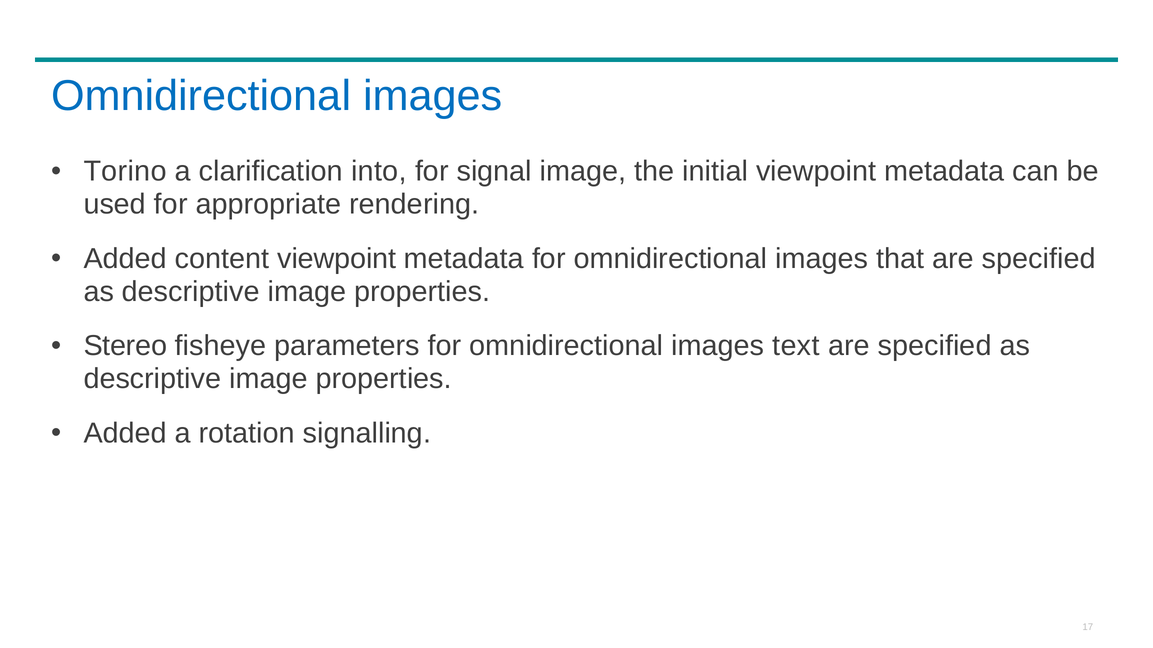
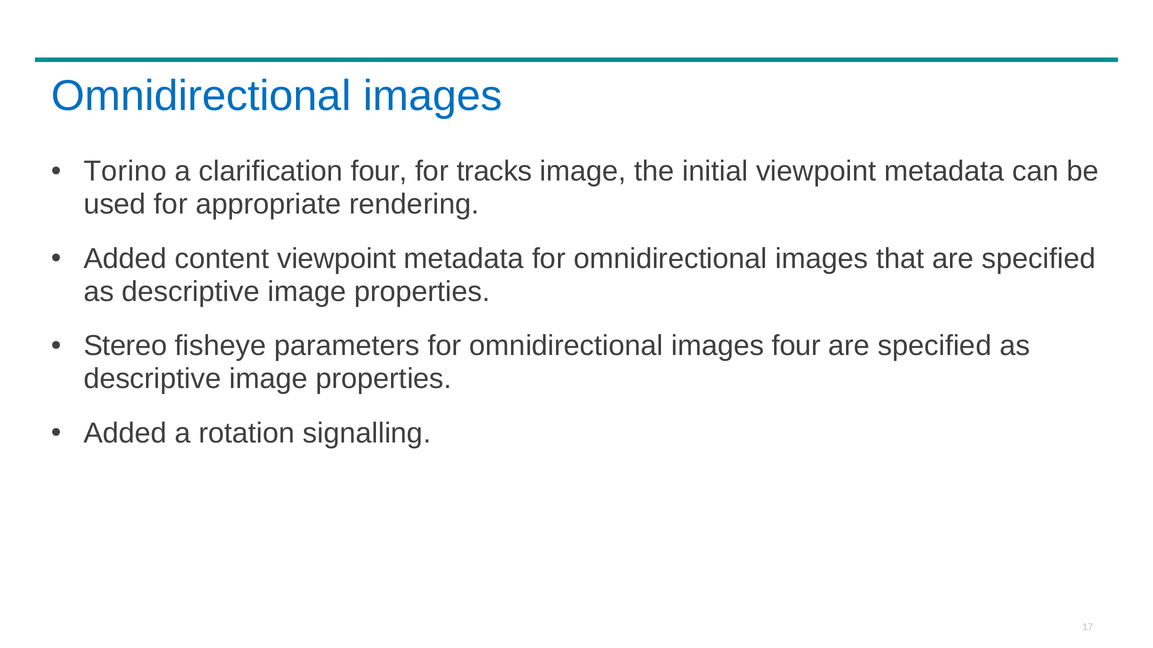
clarification into: into -> four (379, 172)
signal: signal -> tracks (494, 172)
images text: text -> four (796, 346)
